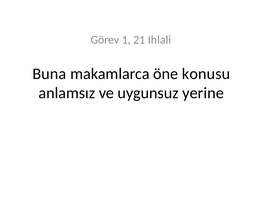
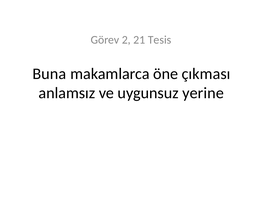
1: 1 -> 2 (126, 40)
Ihlali: Ihlali -> Tesis (160, 40)
konusu: konusu -> çıkması (206, 74)
